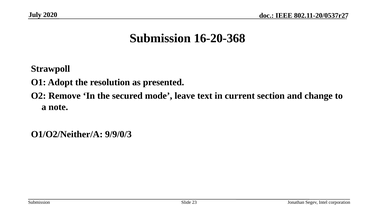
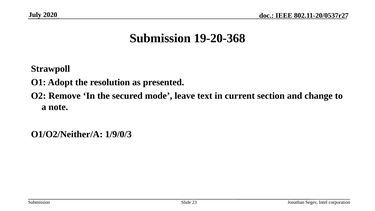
16-20-368: 16-20-368 -> 19-20-368 (220, 38)
9/9/0/3: 9/9/0/3 -> 1/9/0/3 (118, 134)
